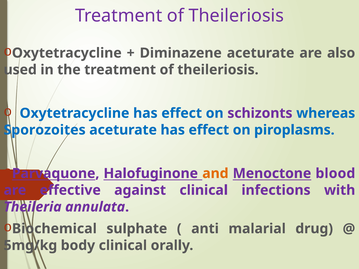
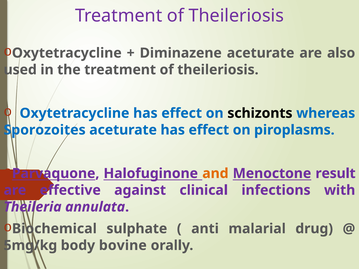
schizonts colour: purple -> black (260, 113)
blood: blood -> result (336, 174)
body clinical: clinical -> bovine (123, 246)
